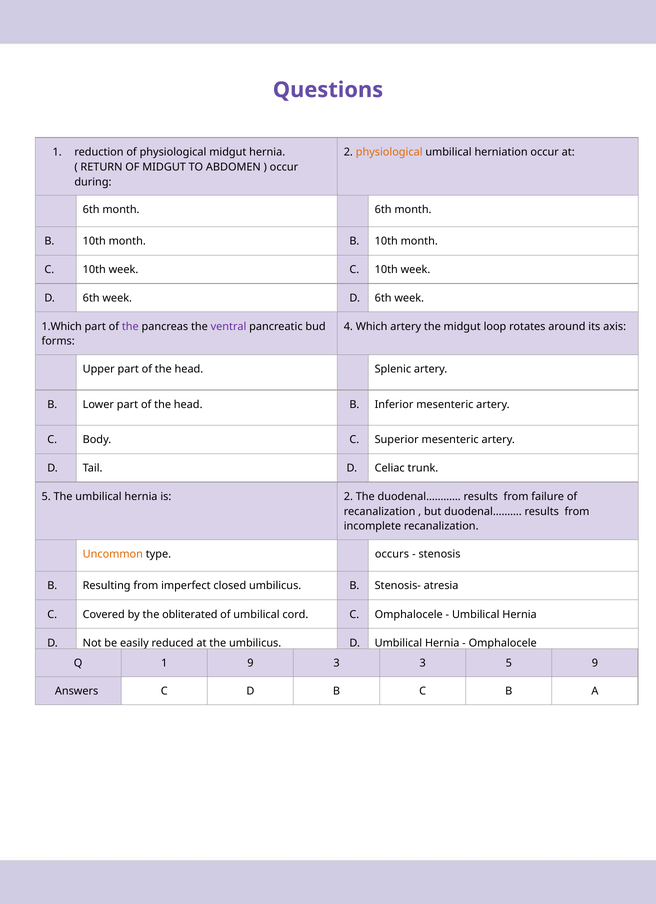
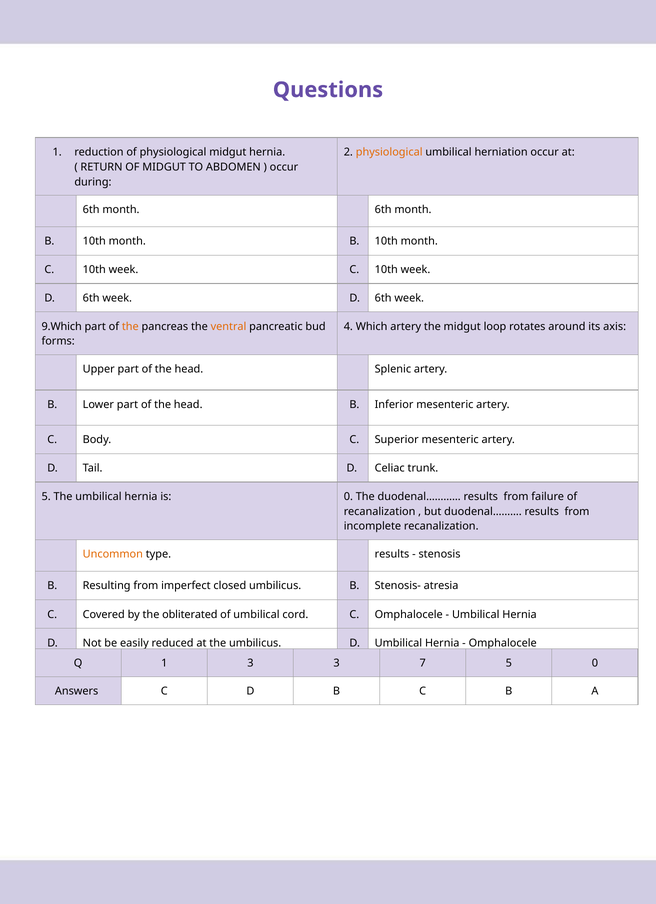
1.Which: 1.Which -> 9.Which (62, 326)
the colour: purple -> orange (130, 326)
ventral colour: purple -> orange (229, 326)
is 2: 2 -> 0 (348, 497)
type occurs: occurs -> results (392, 554)
1 9: 9 -> 3 (250, 663)
3 3: 3 -> 7 (423, 663)
5 9: 9 -> 0 (595, 663)
